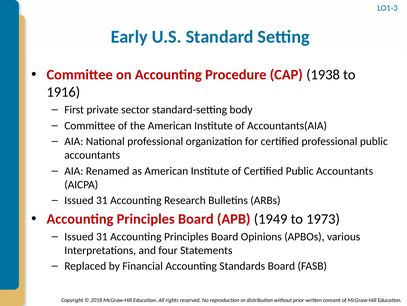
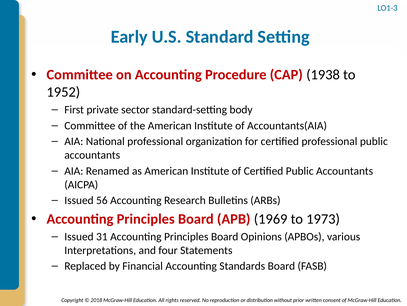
1916: 1916 -> 1952 (63, 92)
31: 31 -> 56 (102, 200)
1949: 1949 -> 1969 (271, 219)
